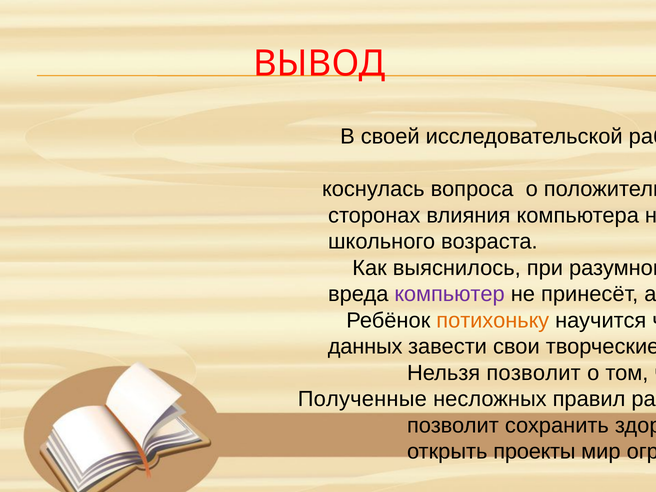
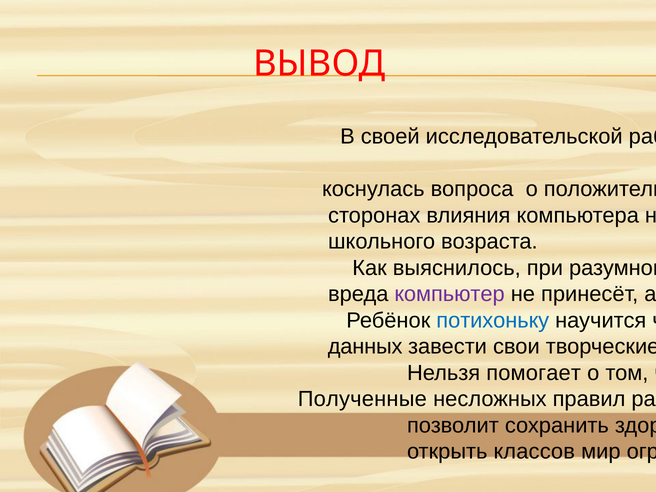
потихоньку colour: orange -> blue (493, 320)
Нельзя позволит: позволит -> помогает (534, 373)
открыть проекты: проекты -> классов (534, 452)
